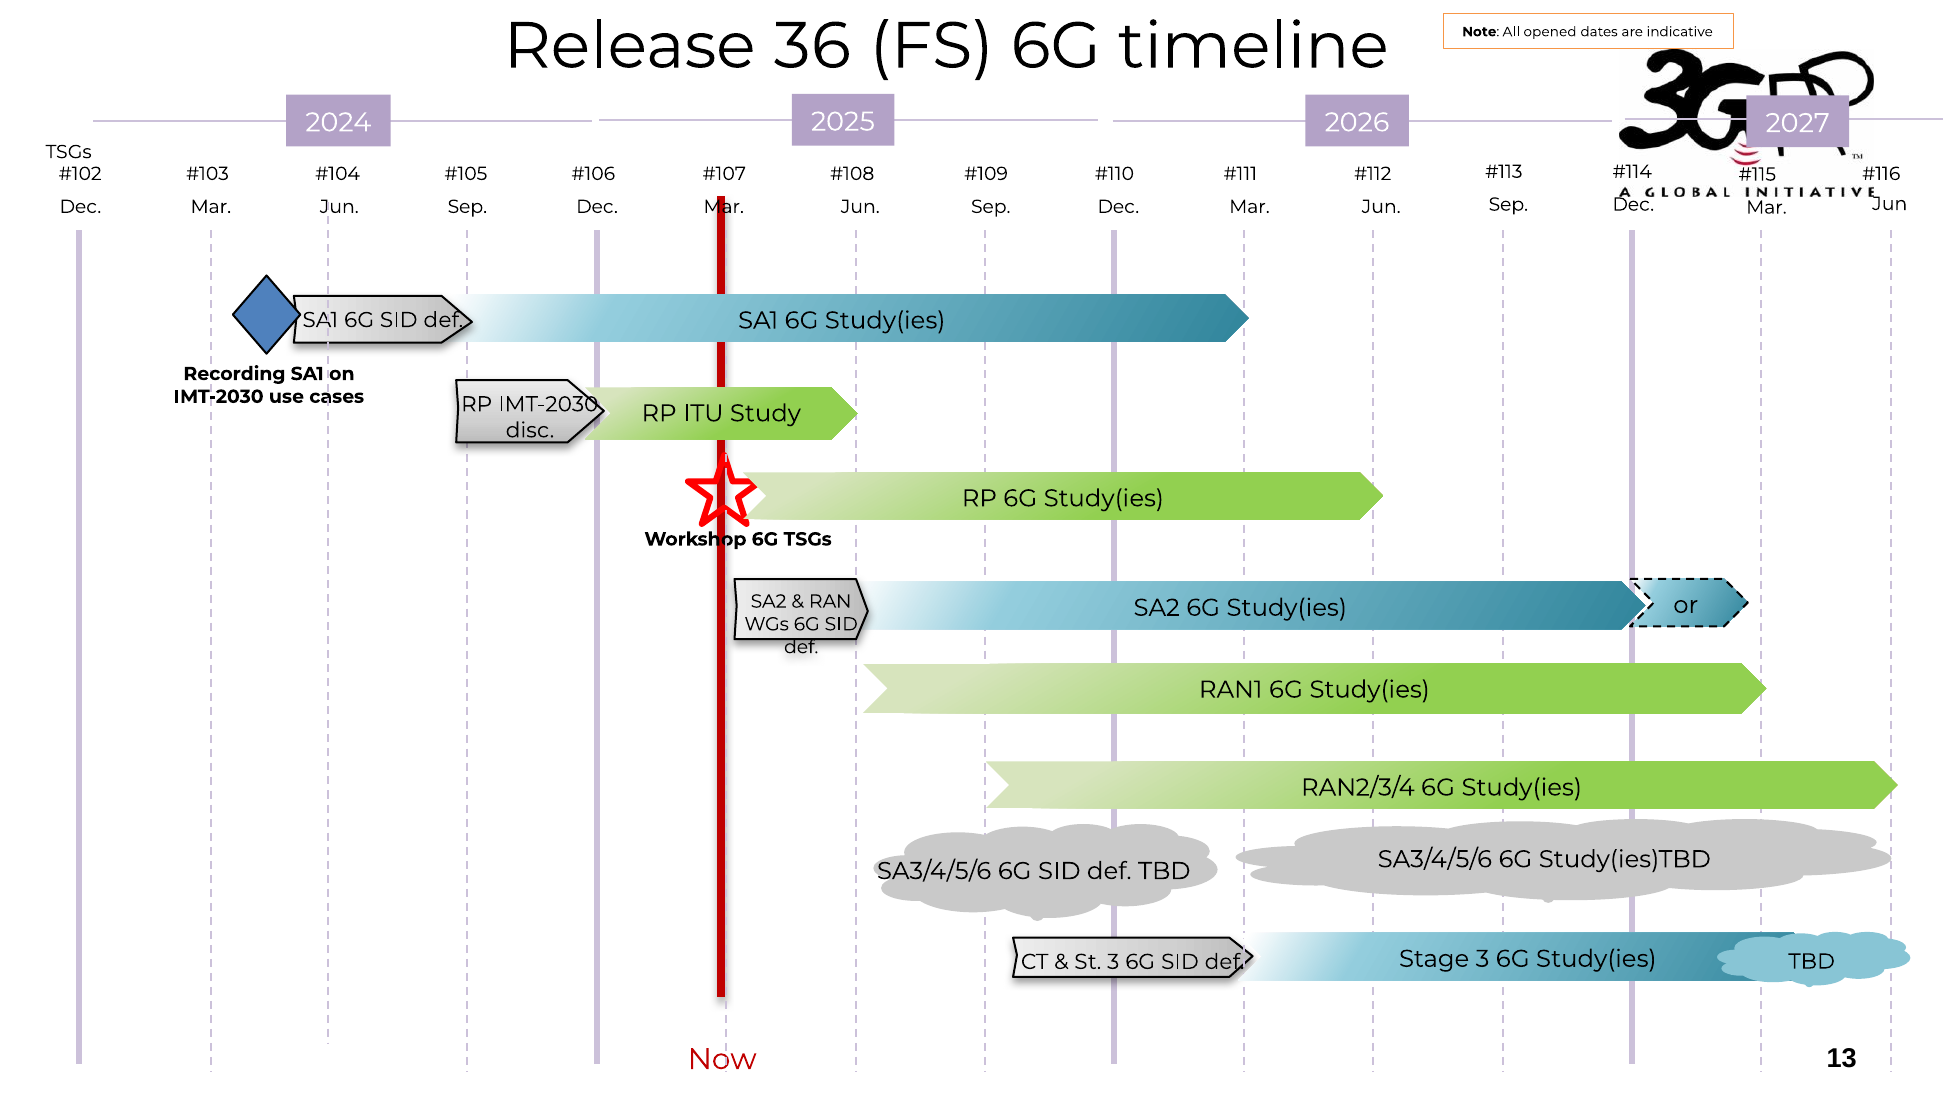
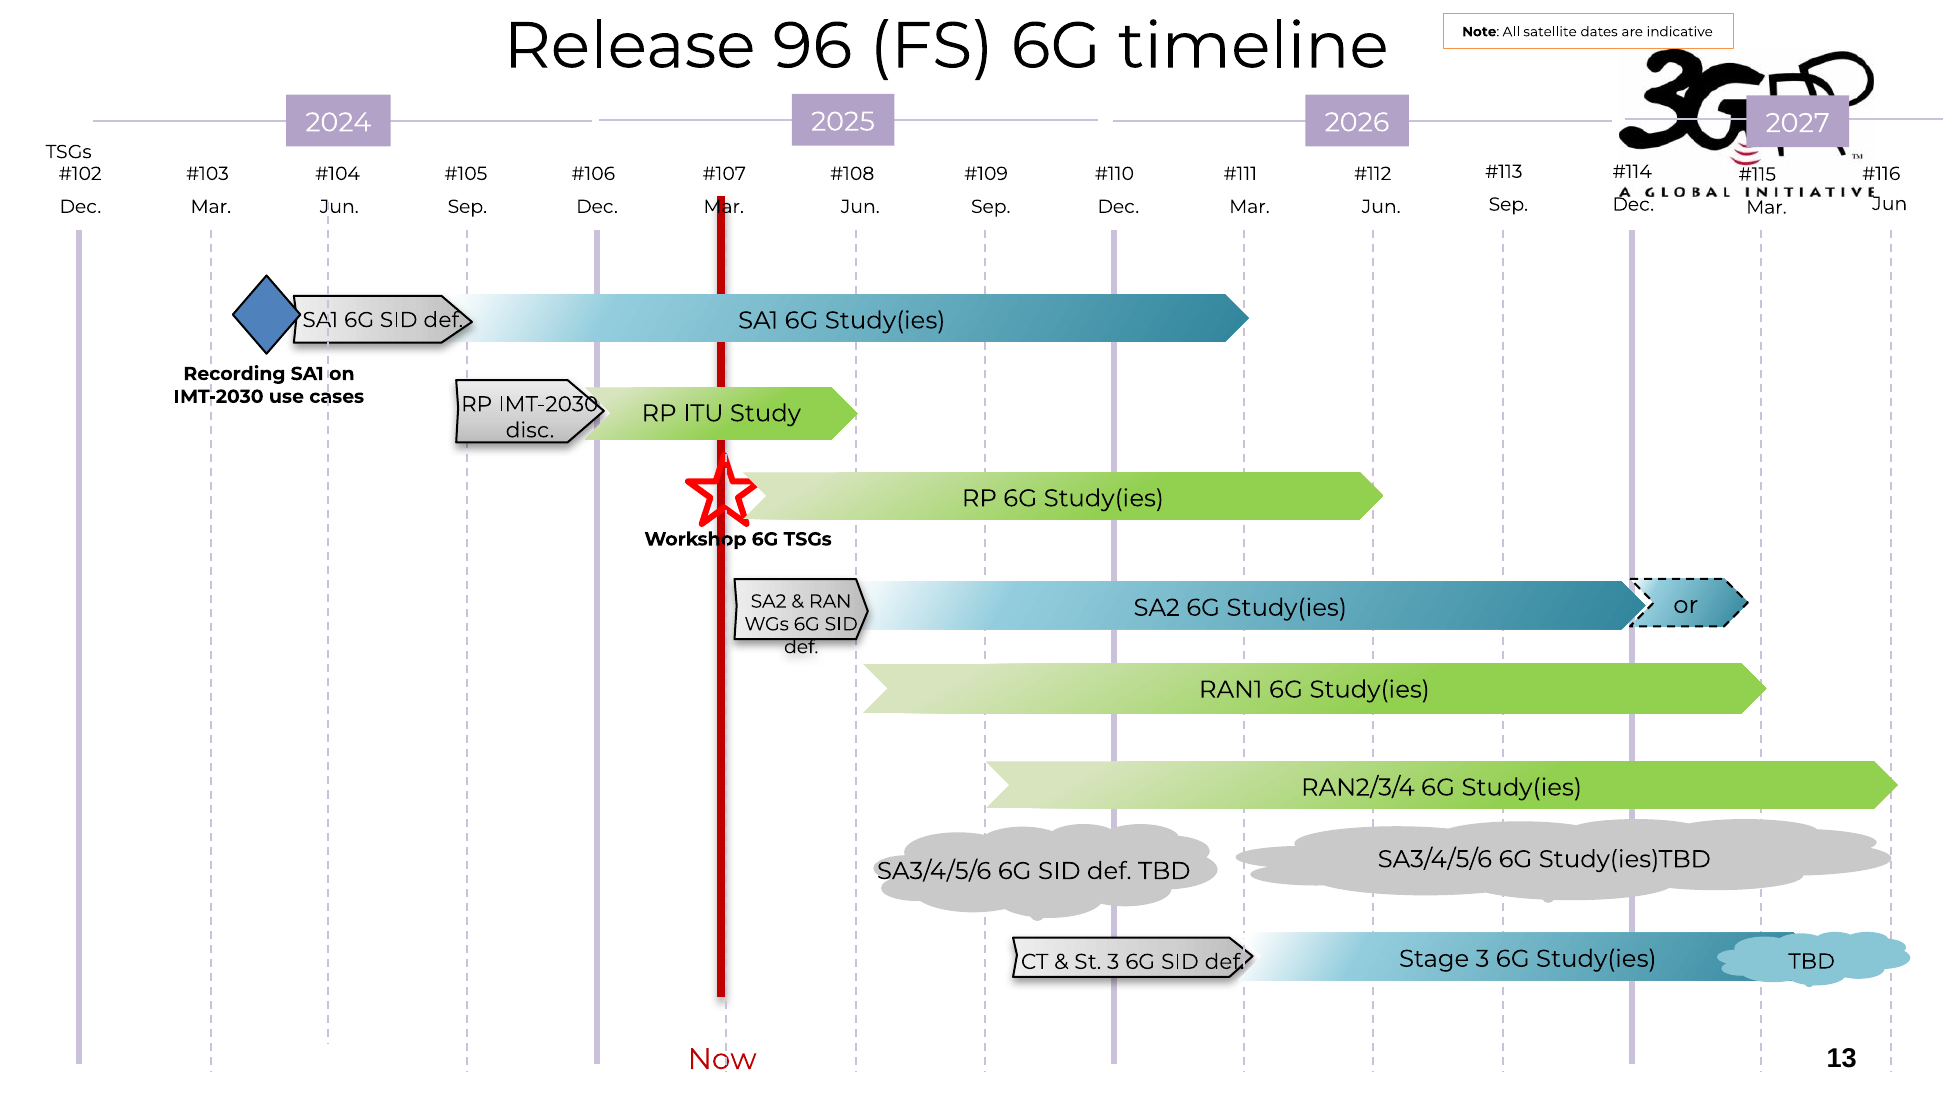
opened: opened -> satellite (1550, 32)
36: 36 -> 96 (812, 46)
